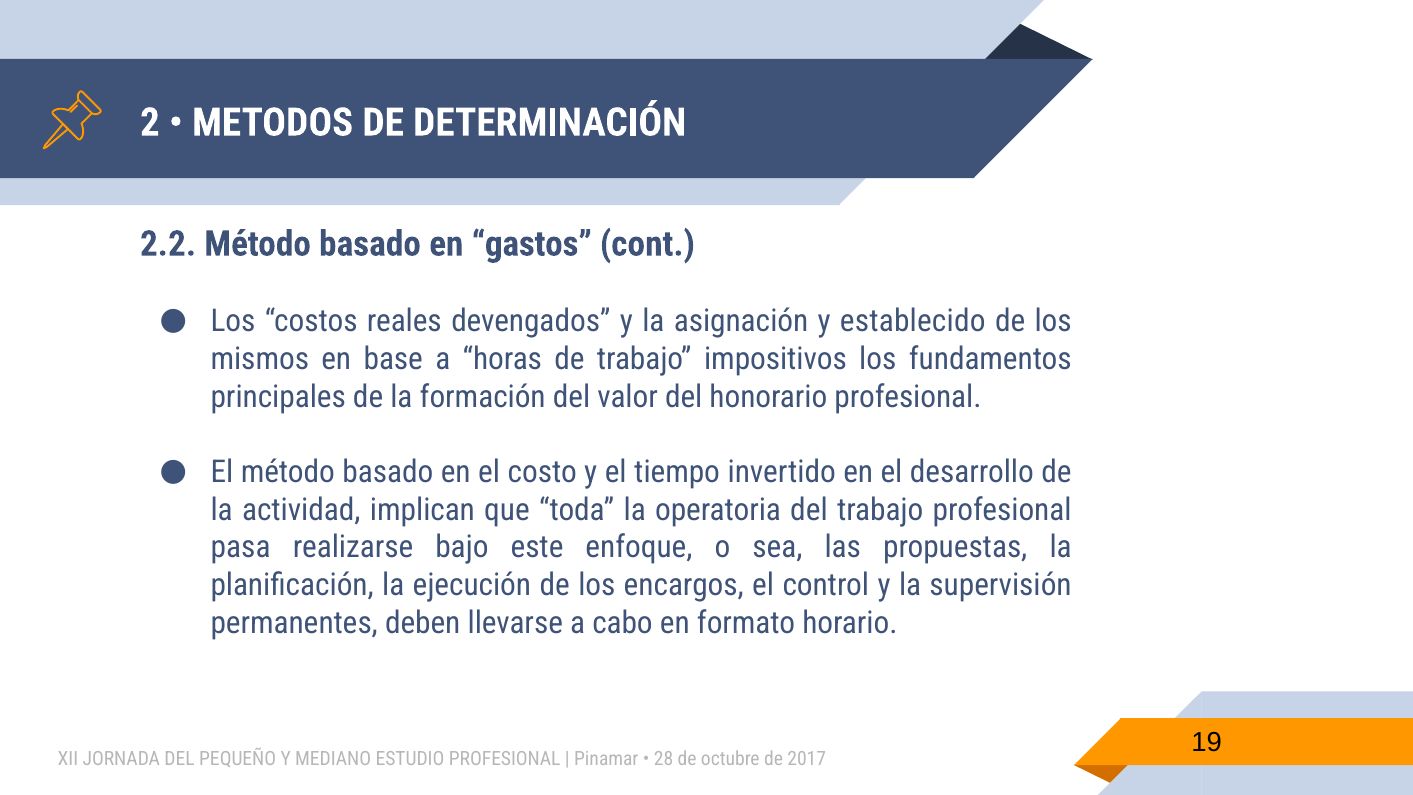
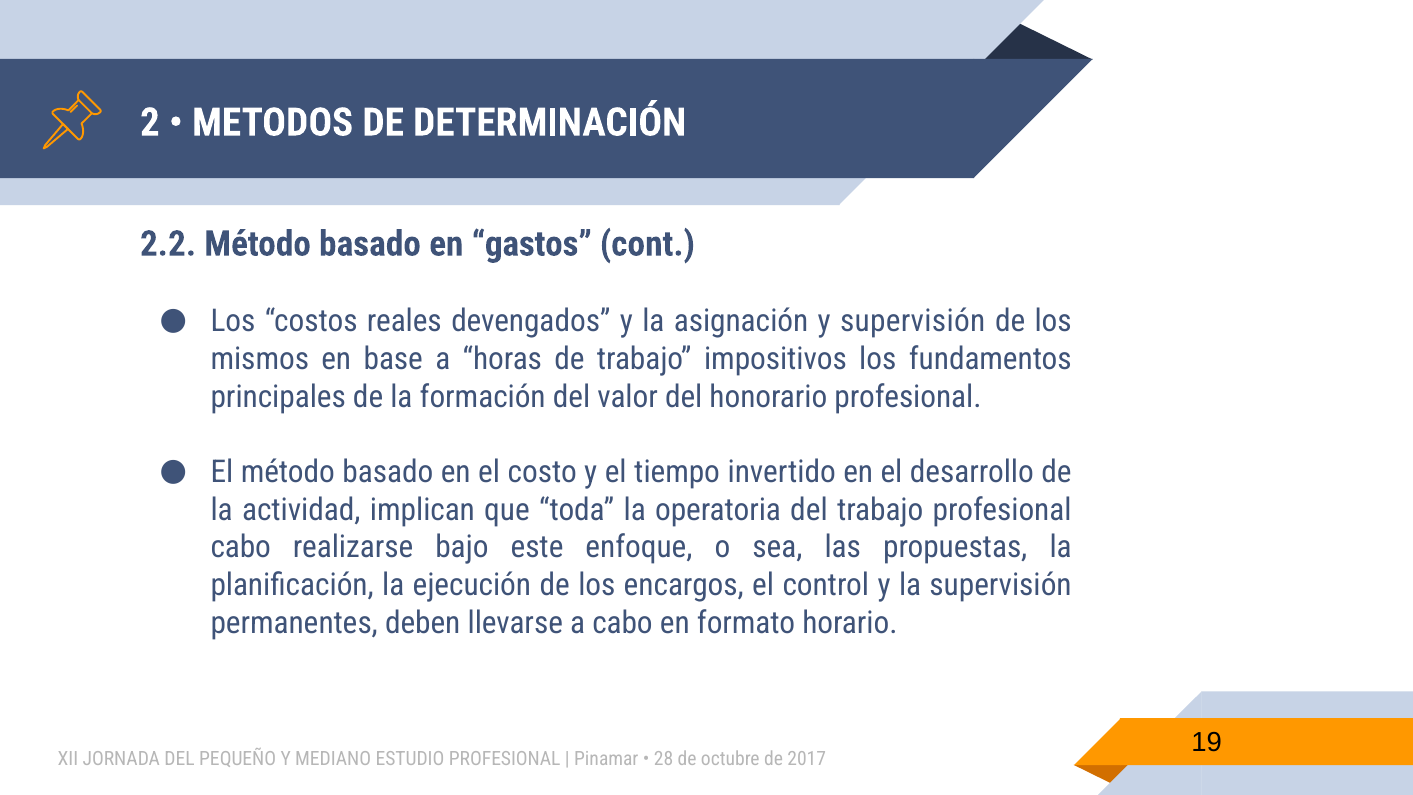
y establecido: establecido -> supervisión (913, 321)
pasa: pasa -> cabo (241, 547)
